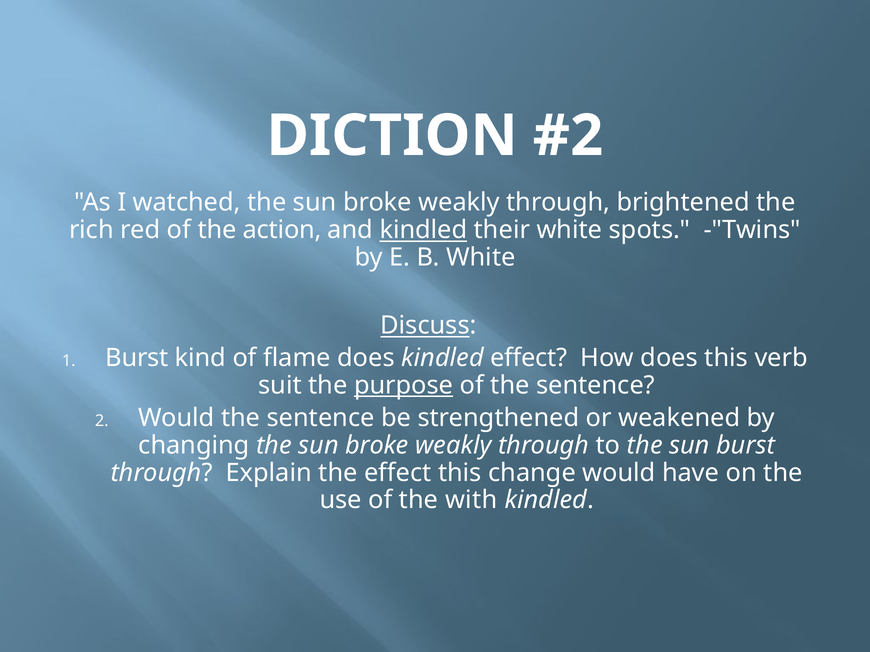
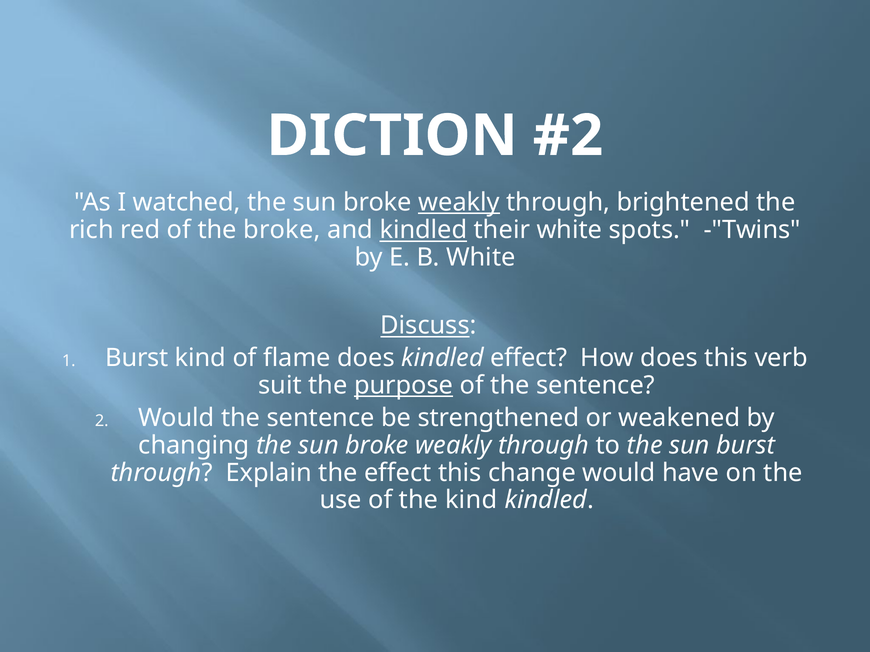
weakly underline: none -> present (459, 203)
the action: action -> broke (282, 230)
the with: with -> kind (471, 500)
